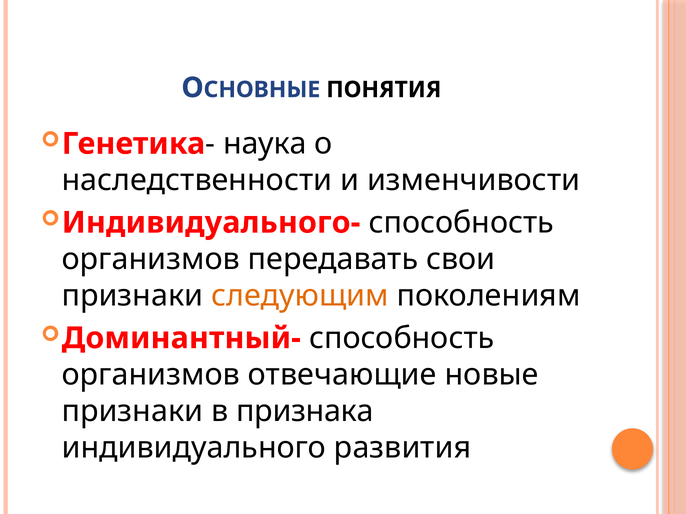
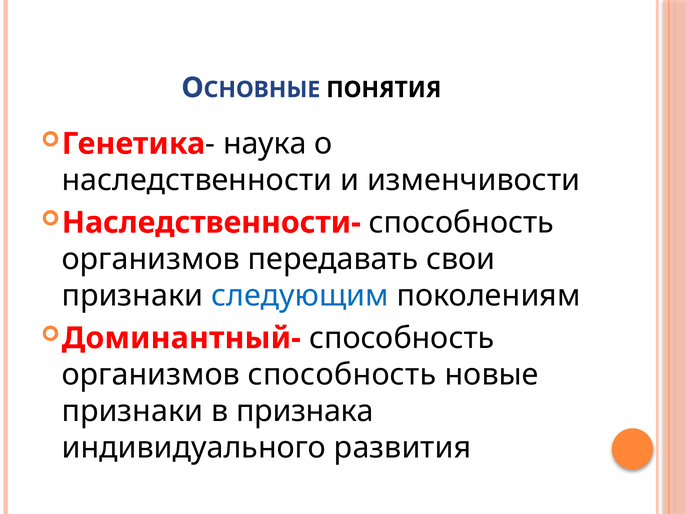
Индивидуального-: Индивидуального- -> Наследственности- (211, 223)
следующим colour: orange -> blue (300, 296)
организмов отвечающие: отвечающие -> способность (342, 375)
